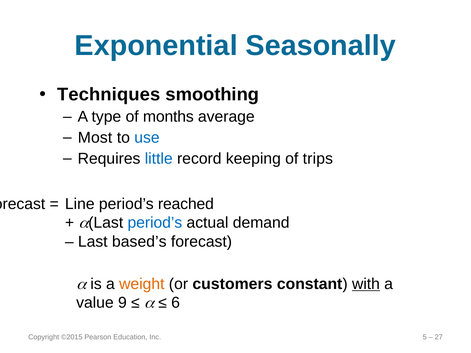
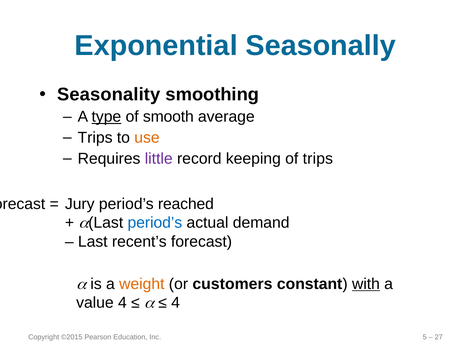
Techniques: Techniques -> Seasonality (109, 95)
type underline: none -> present (106, 117)
months: months -> smooth (168, 117)
Most: Most -> Trips (95, 138)
use colour: blue -> orange (147, 138)
little colour: blue -> purple (159, 159)
Line: Line -> Jury (80, 204)
based’s: based’s -> recent’s (139, 242)
value 9: 9 -> 4 (122, 303)
6: 6 -> 4 (176, 303)
